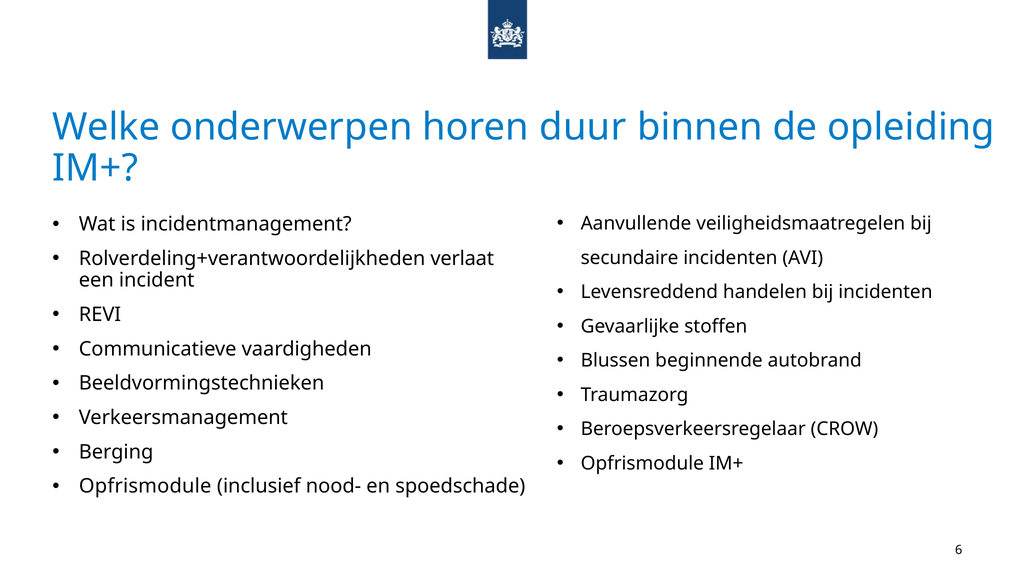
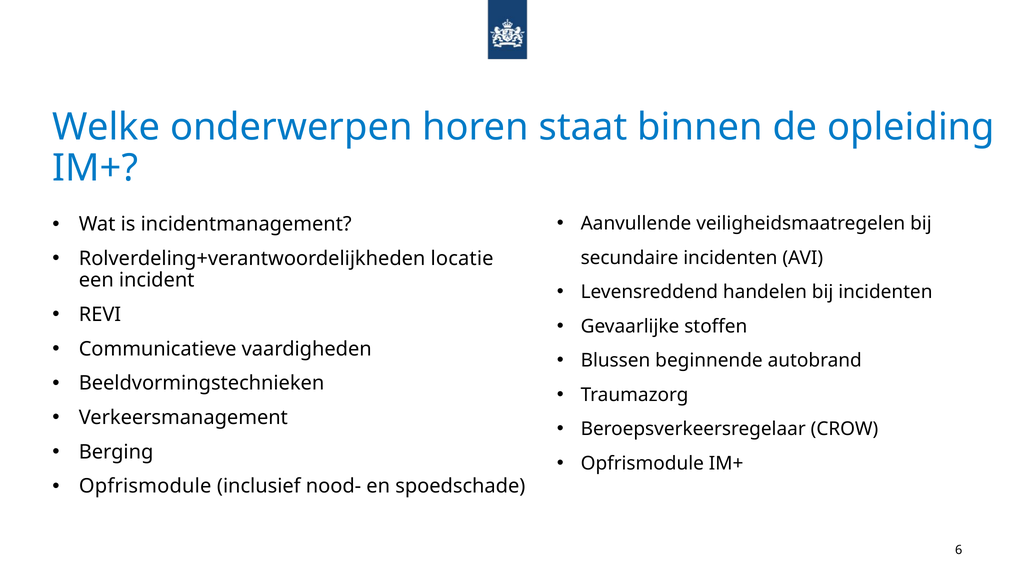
duur: duur -> staat (583, 127)
verlaat: verlaat -> locatie (462, 259)
